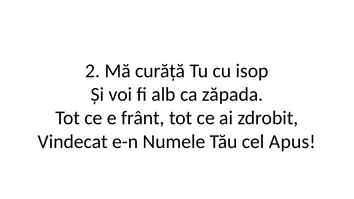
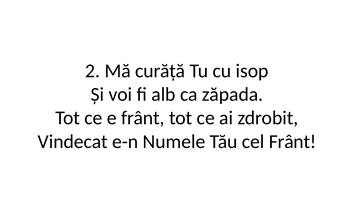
cel Apus: Apus -> Frânt (293, 142)
